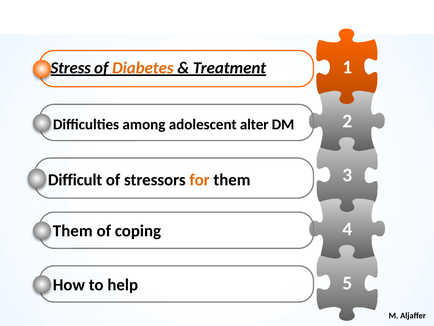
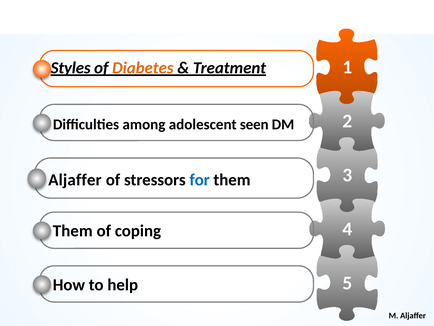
Stress: Stress -> Styles (71, 68)
alter: alter -> seen (254, 124)
Difficult: Difficult -> Aljaffer (75, 180)
for colour: orange -> blue (200, 180)
